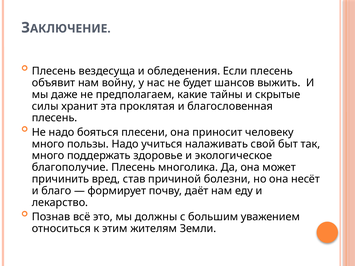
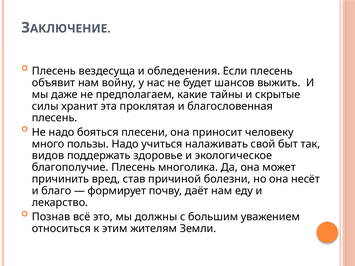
много: много -> видов (48, 156)
